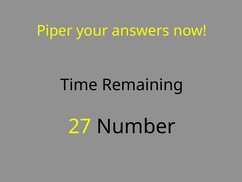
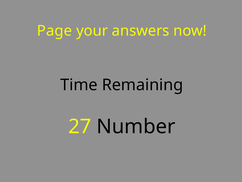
Piper: Piper -> Page (54, 31)
